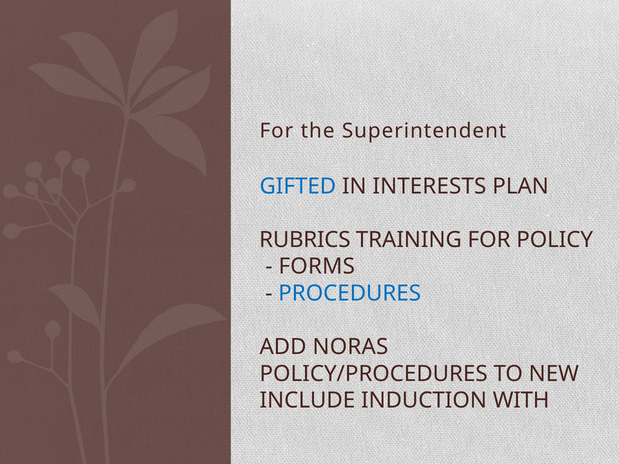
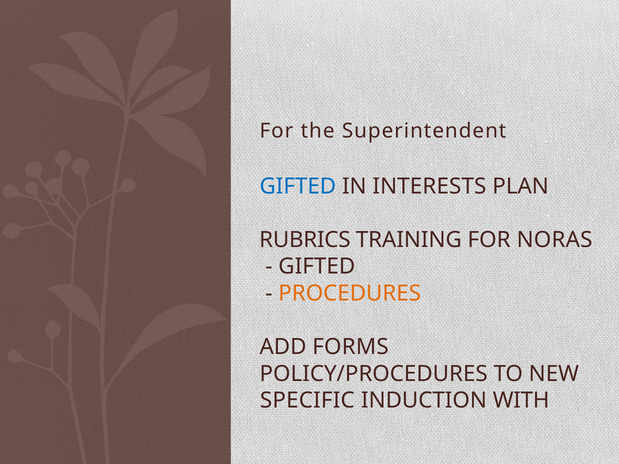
POLICY: POLICY -> NORAS (555, 240)
FORMS: FORMS -> GIFTED (317, 267)
PROCEDURES colour: blue -> orange (350, 294)
NORAS: NORAS -> FORMS (350, 347)
INCLUDE: INCLUDE -> SPECIFIC (307, 401)
